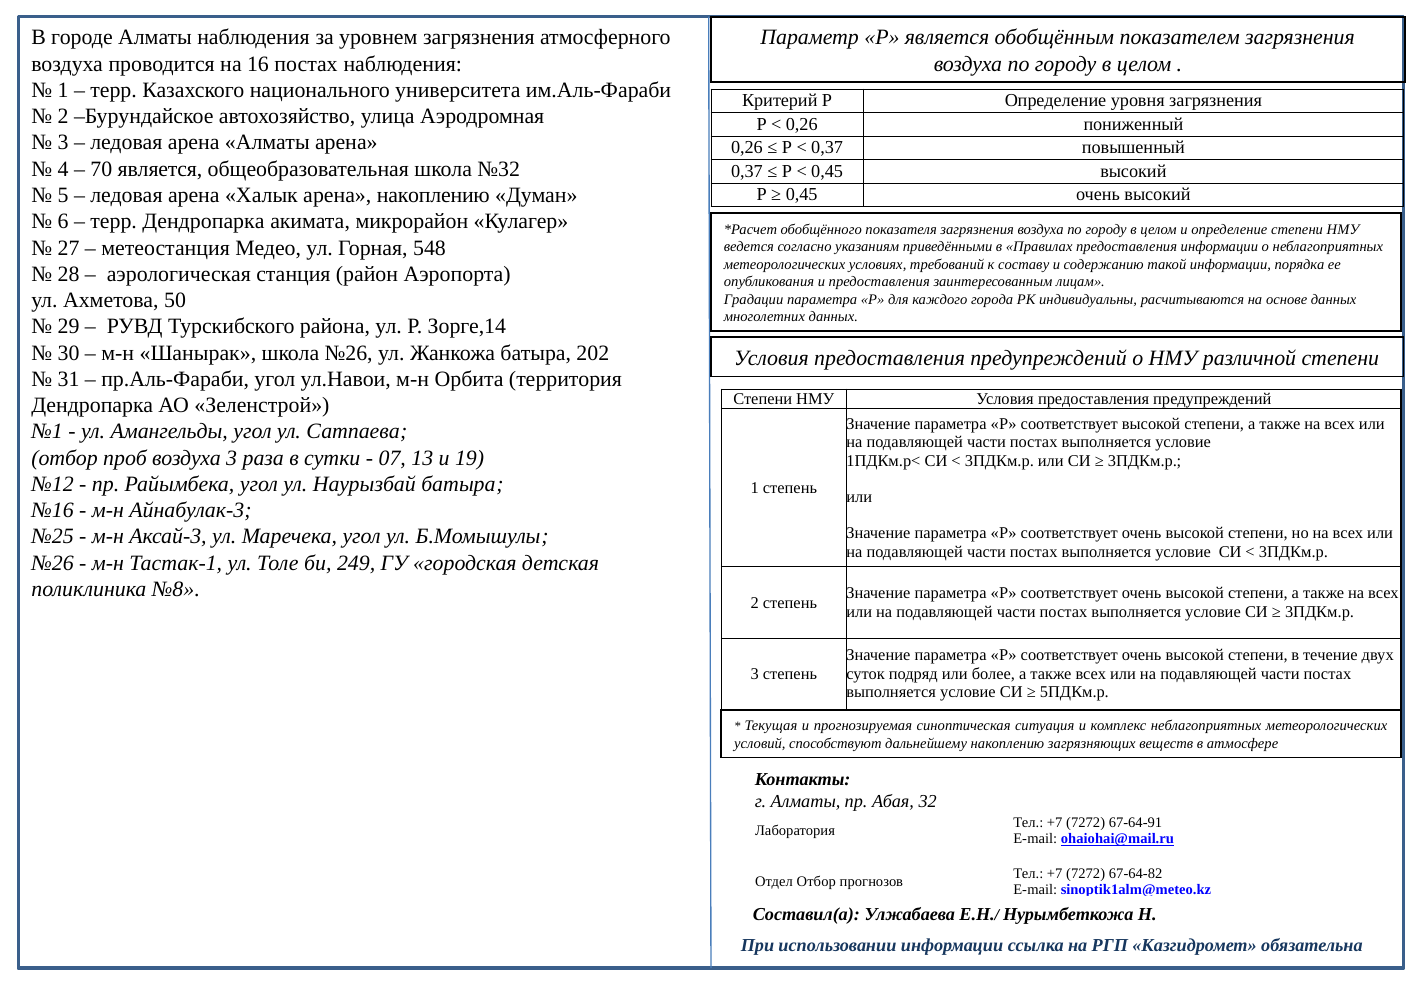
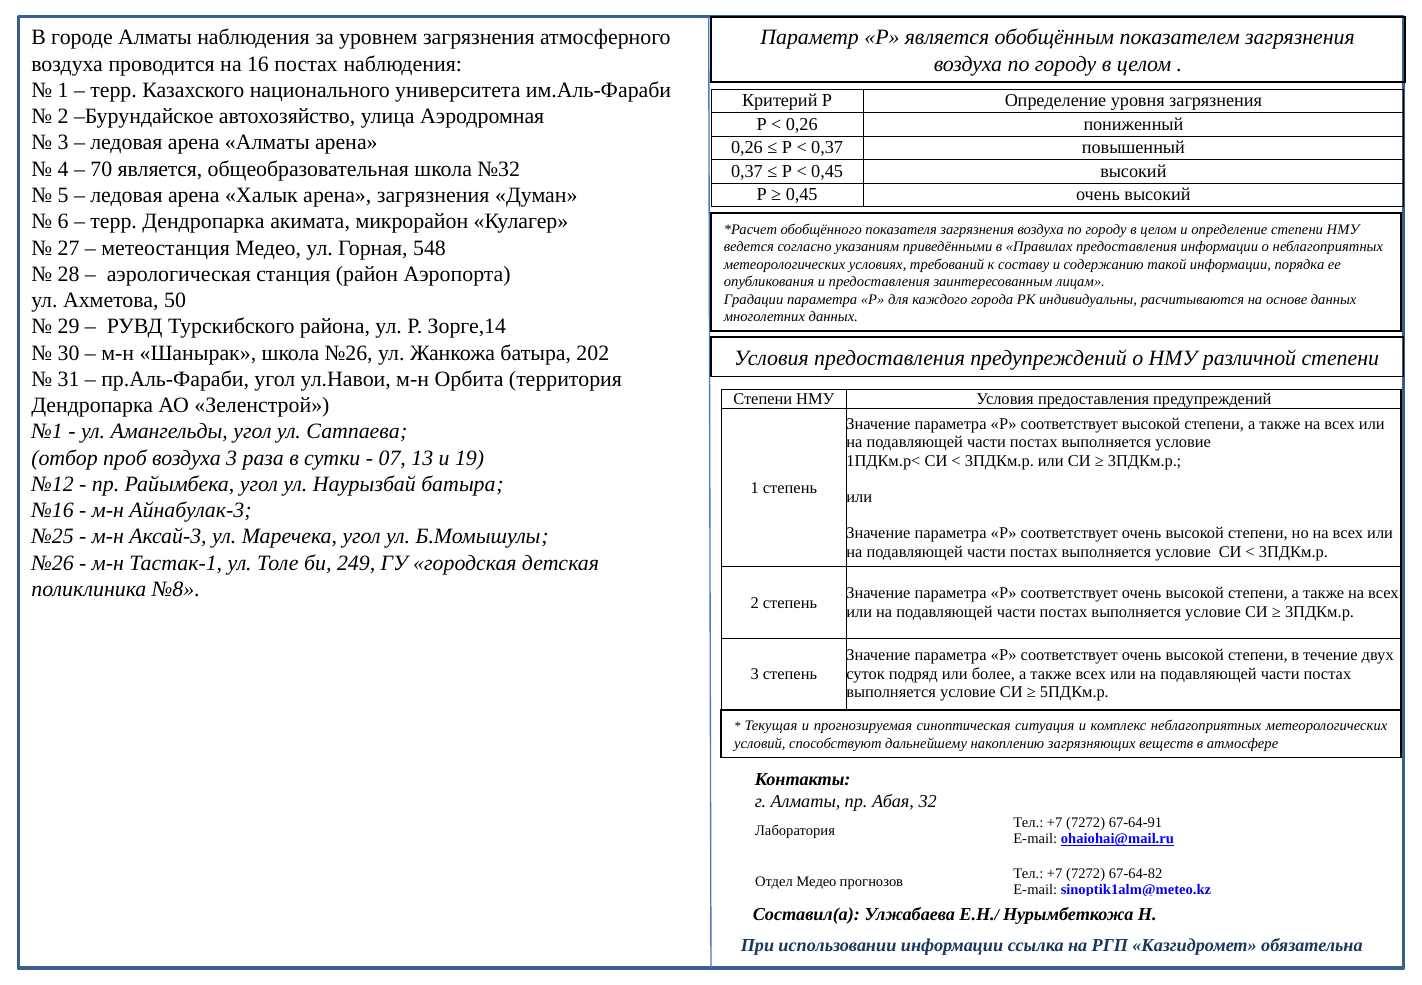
арена накоплению: накоплению -> загрязнения (433, 195)
Отдел Отбор: Отбор -> Медео (816, 881)
